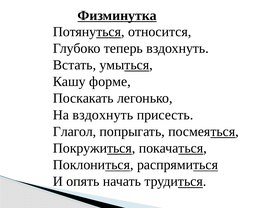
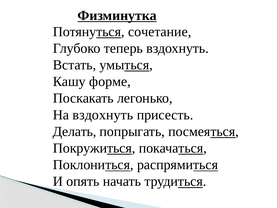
относится: относится -> сочетание (160, 32)
Глагол: Глагол -> Делать (75, 131)
